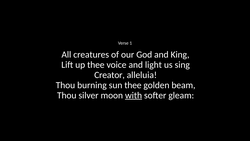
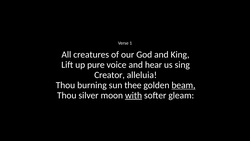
up thee: thee -> pure (96, 65)
light: light -> hear (153, 65)
beam underline: none -> present (183, 85)
